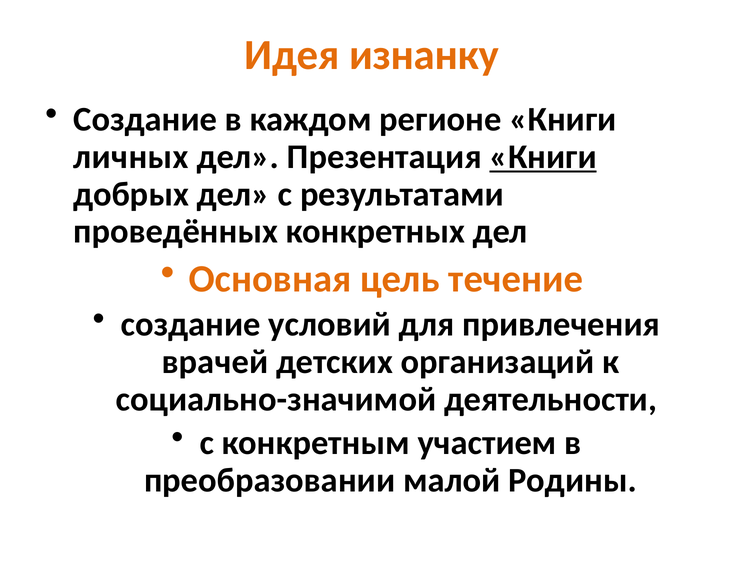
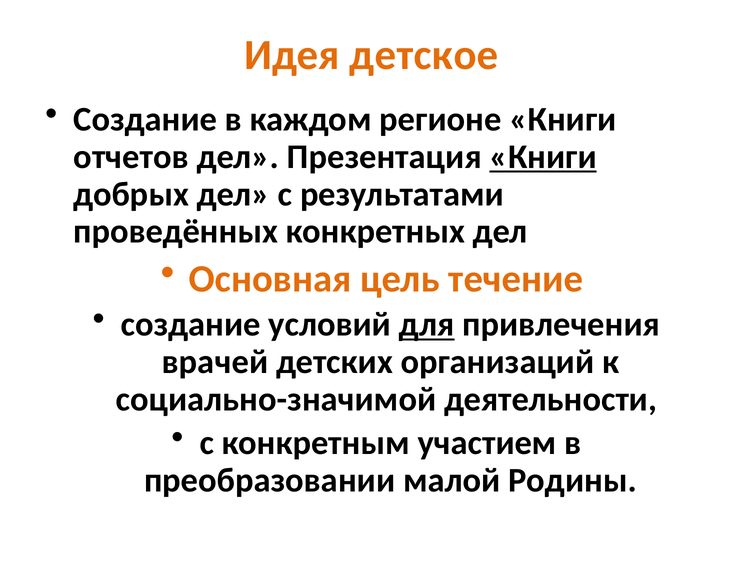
изнанку: изнанку -> детское (424, 55)
личных: личных -> отчетов (131, 157)
для underline: none -> present (427, 324)
